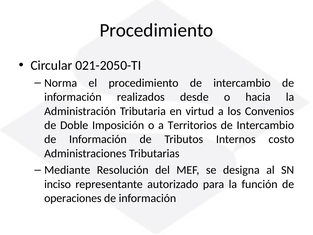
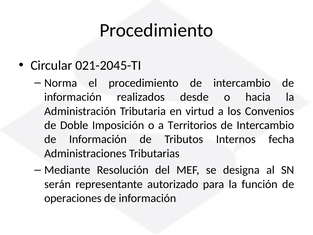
021-2050-TI: 021-2050-TI -> 021-2045-TI (108, 65)
costo: costo -> fecha (281, 139)
inciso: inciso -> serán (57, 184)
